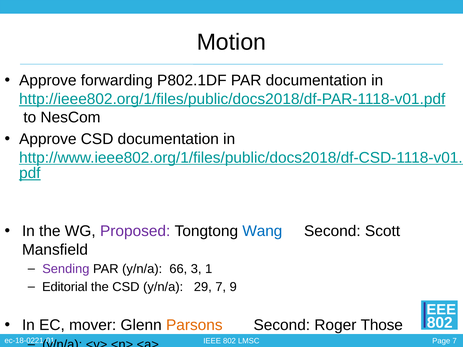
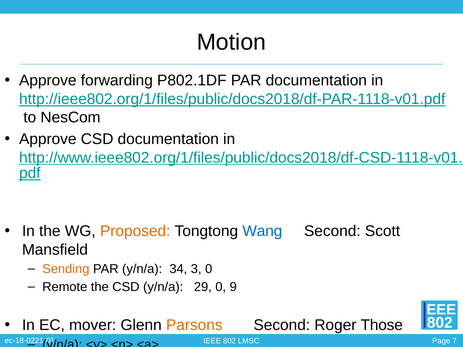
Proposed colour: purple -> orange (135, 231)
Sending colour: purple -> orange (66, 269)
66: 66 -> 34 (178, 269)
3 1: 1 -> 0 (209, 269)
Editorial: Editorial -> Remote (65, 287)
29 7: 7 -> 0 (221, 287)
